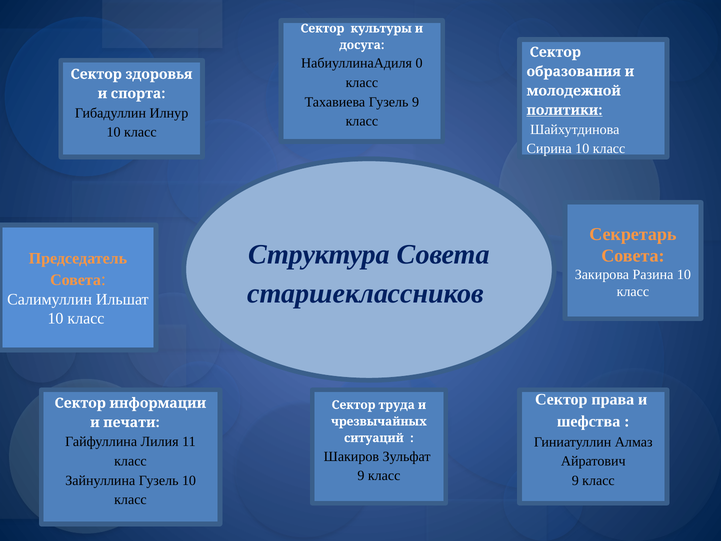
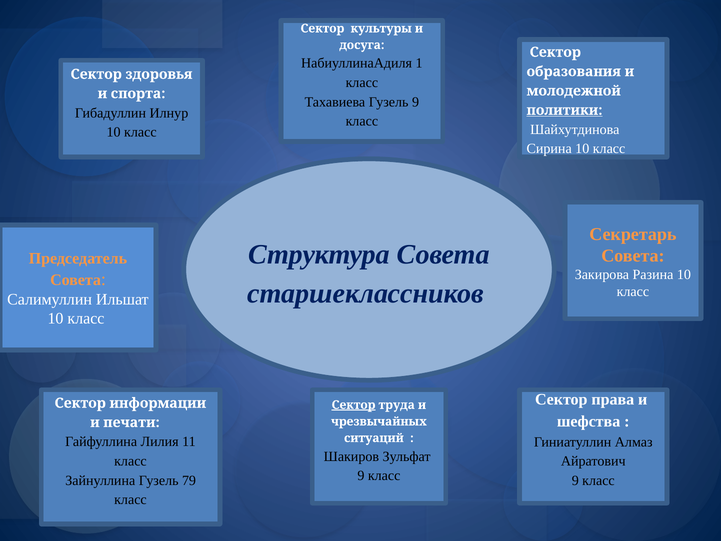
0: 0 -> 1 (419, 63)
Сектор underline: none -> present (354, 405)
Гузель 10: 10 -> 79 (189, 480)
